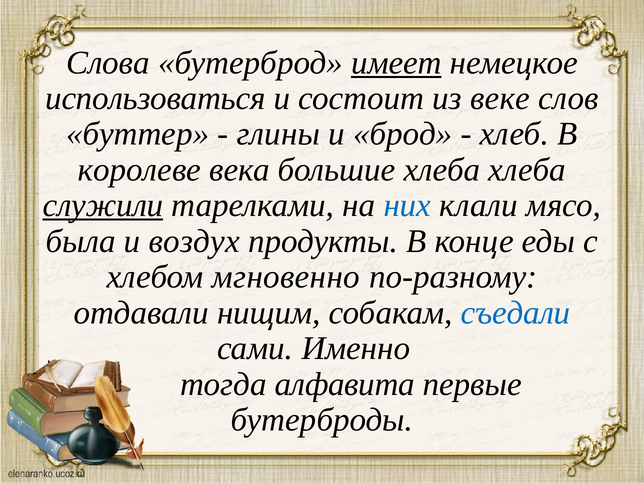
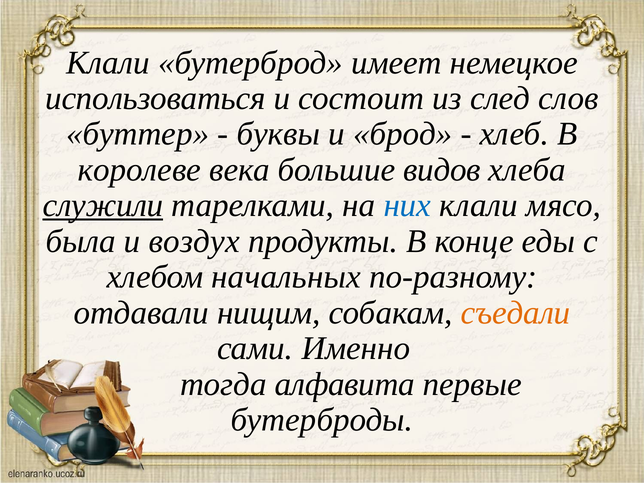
Слова: Слова -> Клали (108, 63)
имеет underline: present -> none (396, 63)
веке: веке -> след (500, 98)
глины: глины -> буквы (278, 134)
большие хлеба: хлеба -> видов (442, 170)
мгновенно: мгновенно -> начальных (286, 277)
съедали colour: blue -> orange (516, 313)
